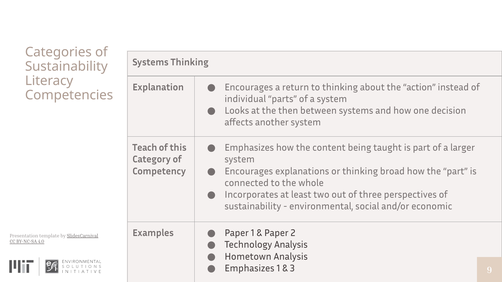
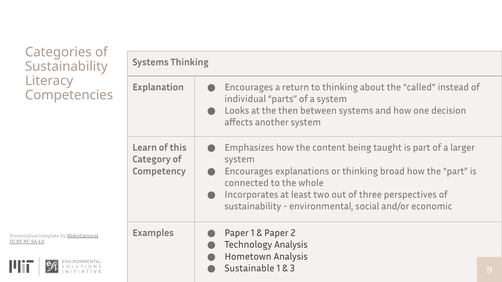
action: action -> called (419, 87)
Teach: Teach -> Learn (145, 148)
Emphasizes: Emphasizes -> Sustainable (249, 269)
